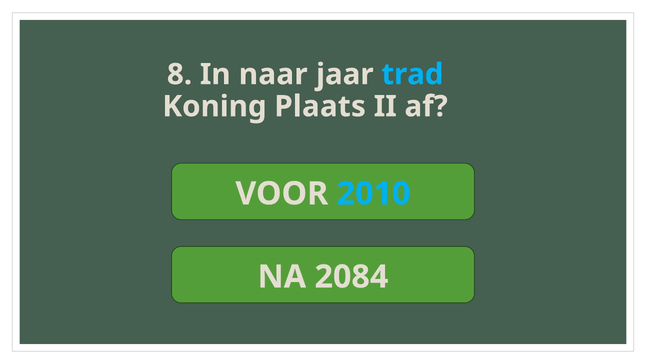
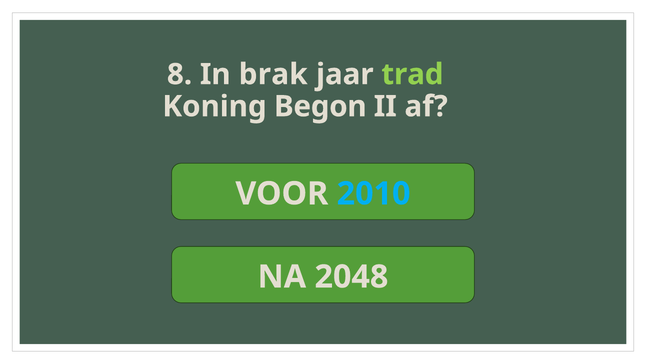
naar: naar -> brak (273, 74)
trad colour: light blue -> light green (412, 74)
Plaats: Plaats -> Begon (320, 106)
2084: 2084 -> 2048 (351, 276)
